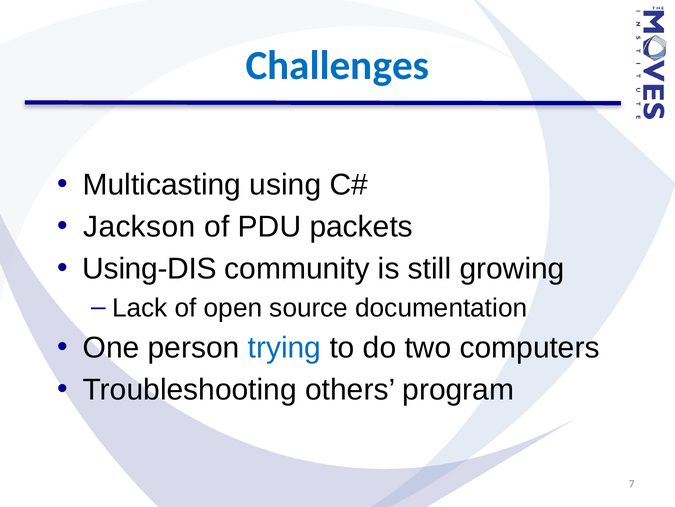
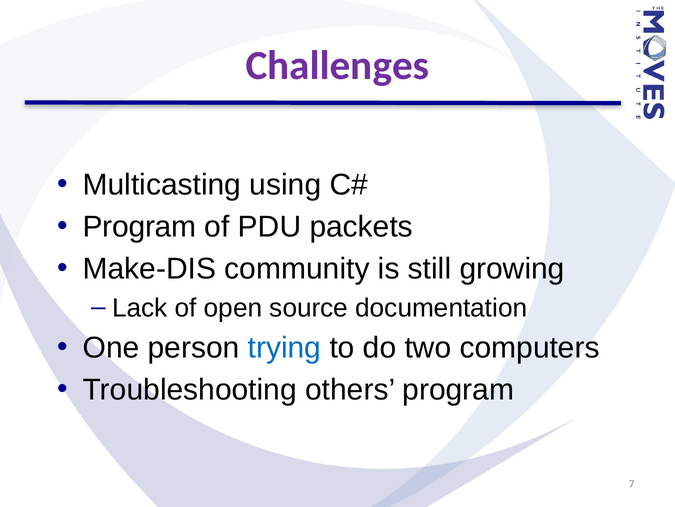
Challenges colour: blue -> purple (337, 65)
Jackson: Jackson -> Program (140, 227)
Using-DIS: Using-DIS -> Make-DIS (149, 269)
